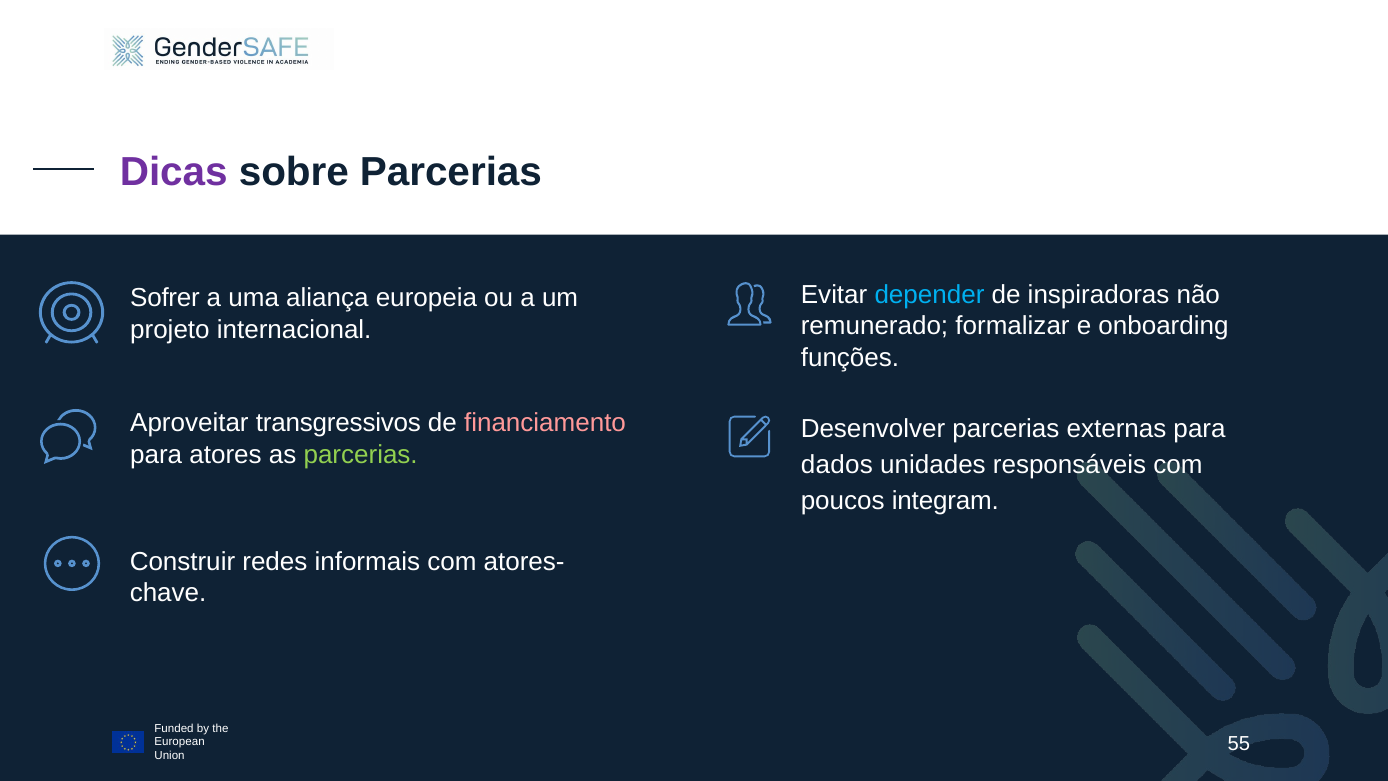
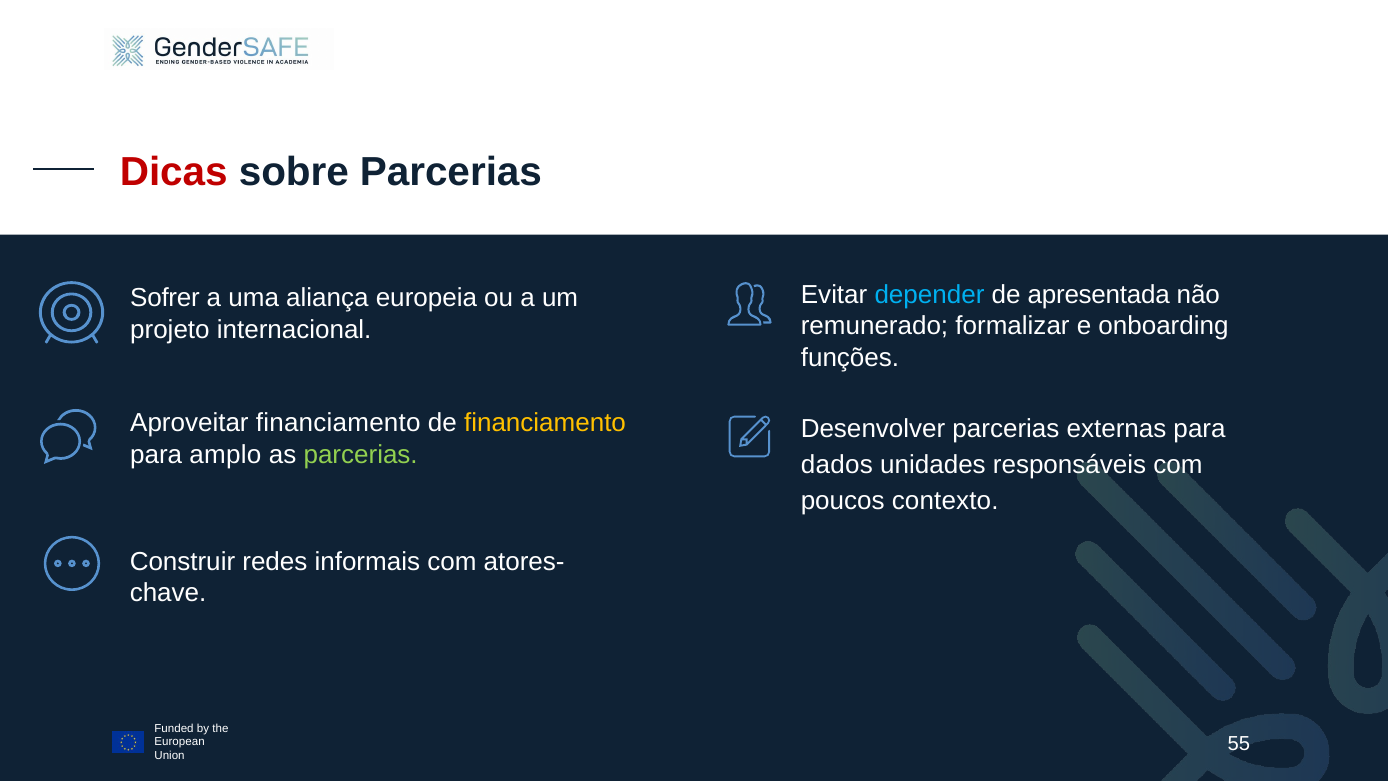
Dicas colour: purple -> red (174, 172)
inspiradoras: inspiradoras -> apresentada (1099, 295)
Aproveitar transgressivos: transgressivos -> financiamento (338, 423)
financiamento colour: pink -> yellow (545, 423)
atores: atores -> amplo (225, 454)
integram: integram -> contexto (945, 500)
